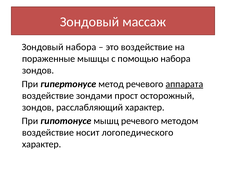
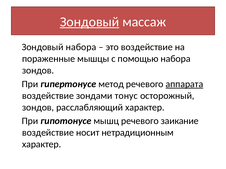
Зондовый underline: none -> present (90, 22)
прост: прост -> тонус (126, 96)
методом: методом -> заикание (180, 121)
логопедического: логопедического -> нетрадиционным (138, 133)
